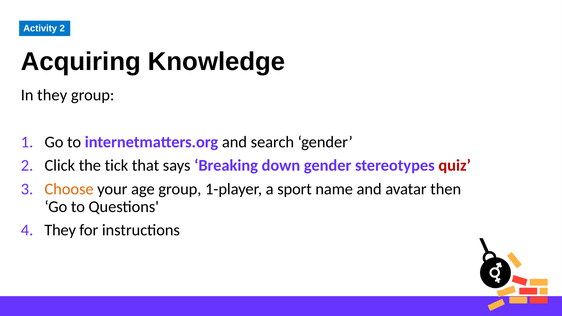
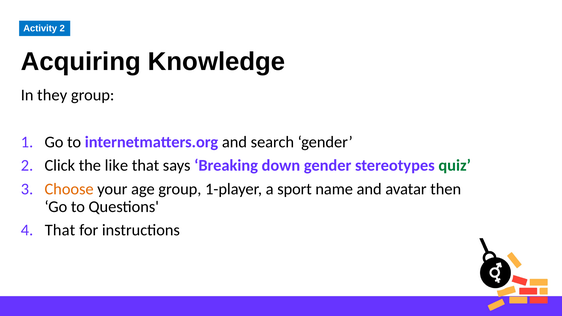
tick: tick -> like (116, 166)
quiz colour: red -> green (455, 166)
They: They -> That (60, 230)
